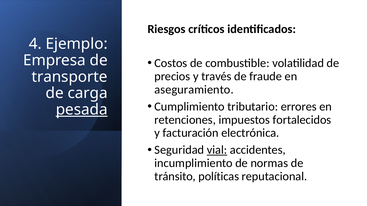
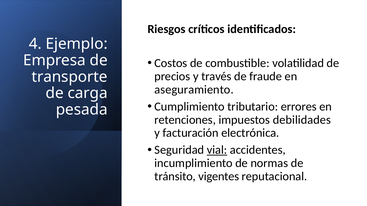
pesada underline: present -> none (82, 110)
fortalecidos: fortalecidos -> debilidades (302, 120)
políticas: políticas -> vigentes (219, 177)
